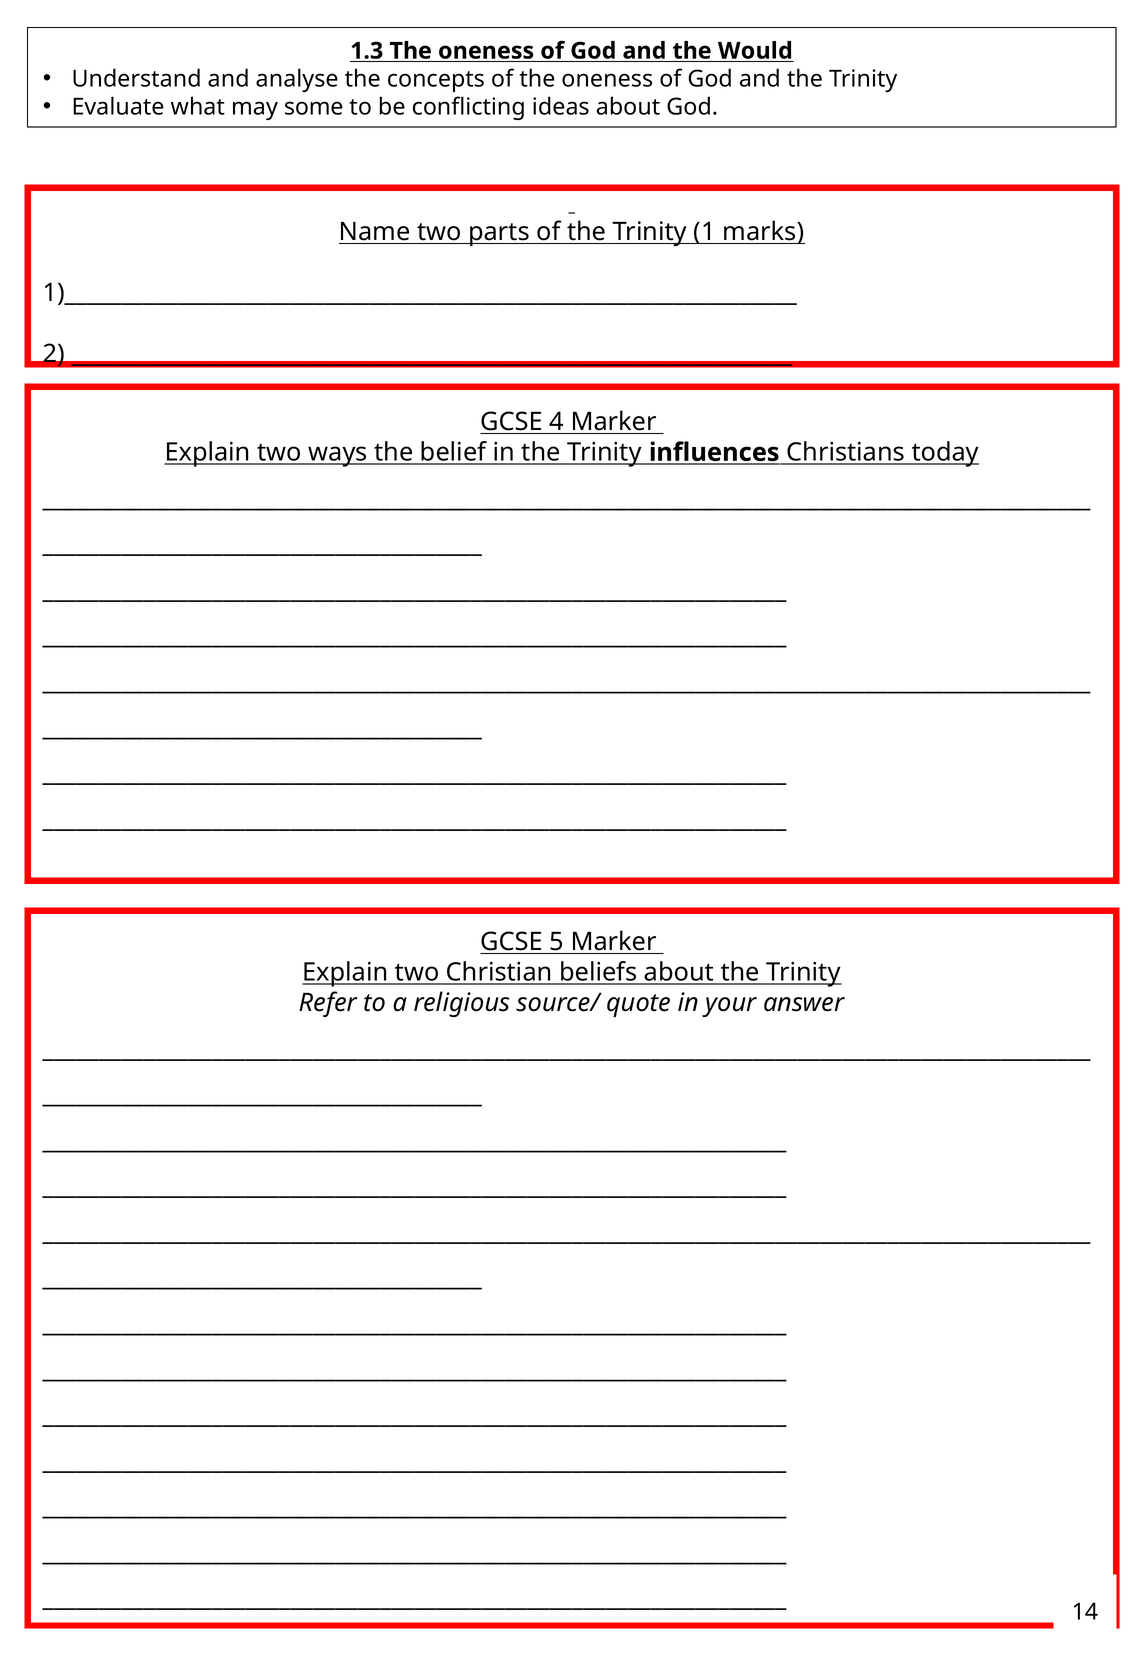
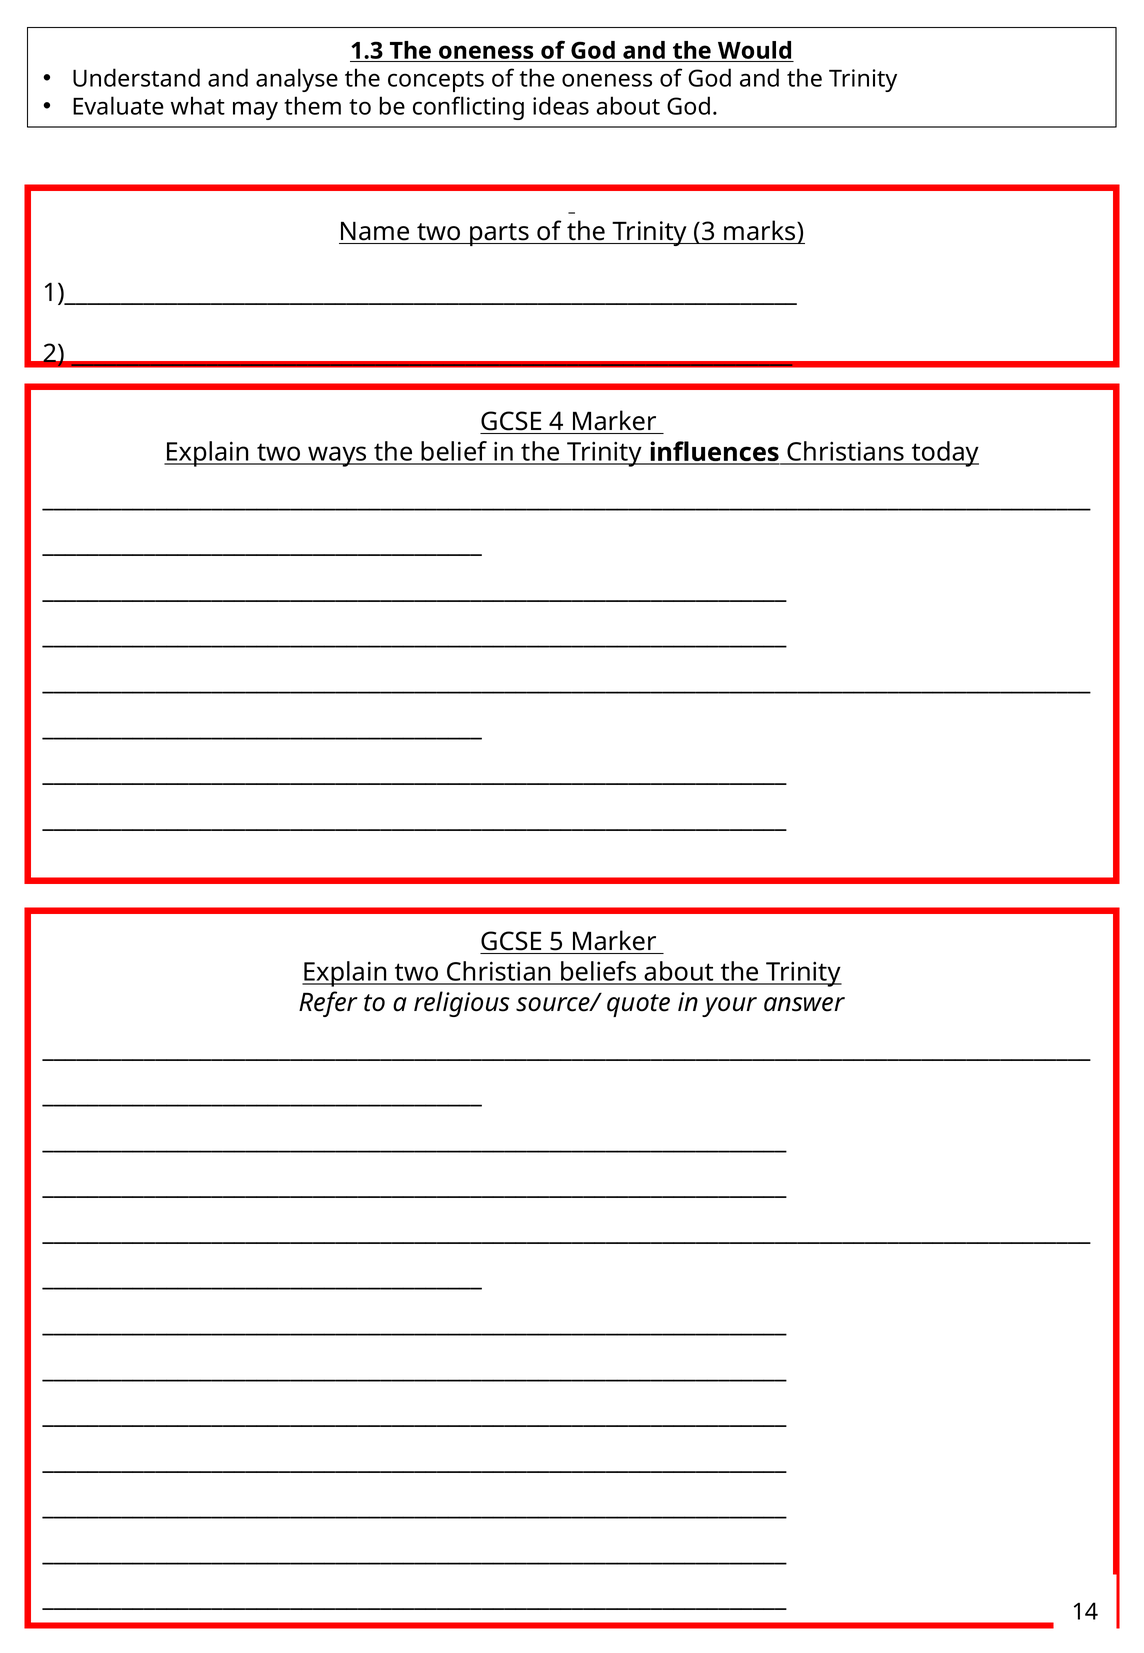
some: some -> them (313, 107)
1: 1 -> 3 (705, 232)
